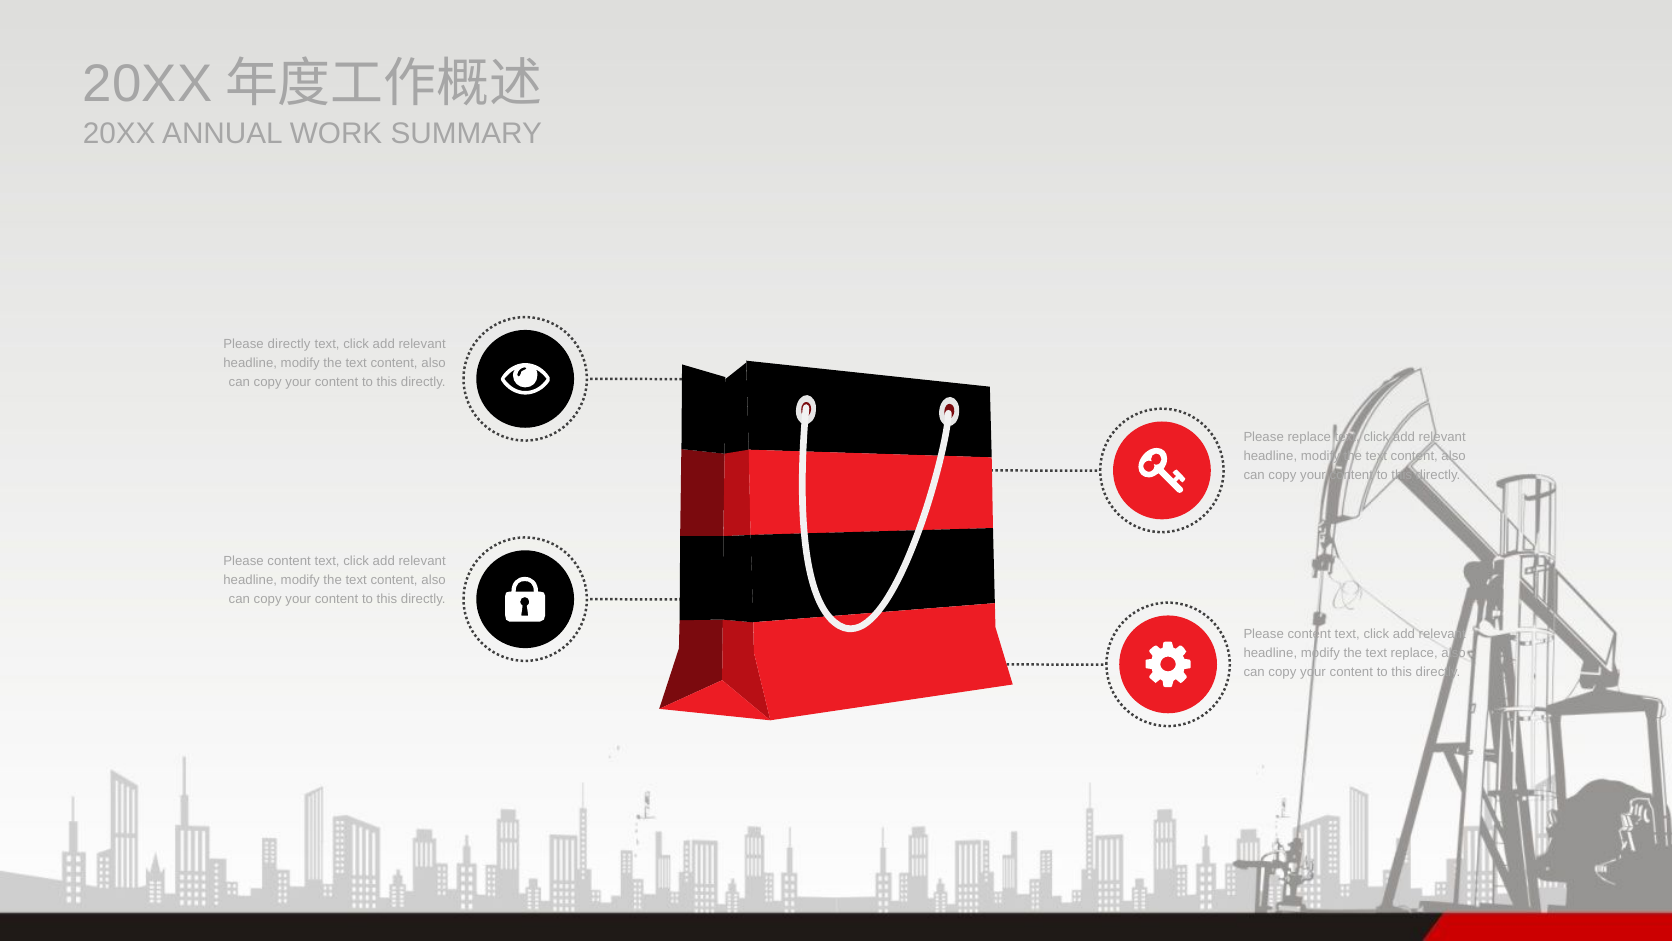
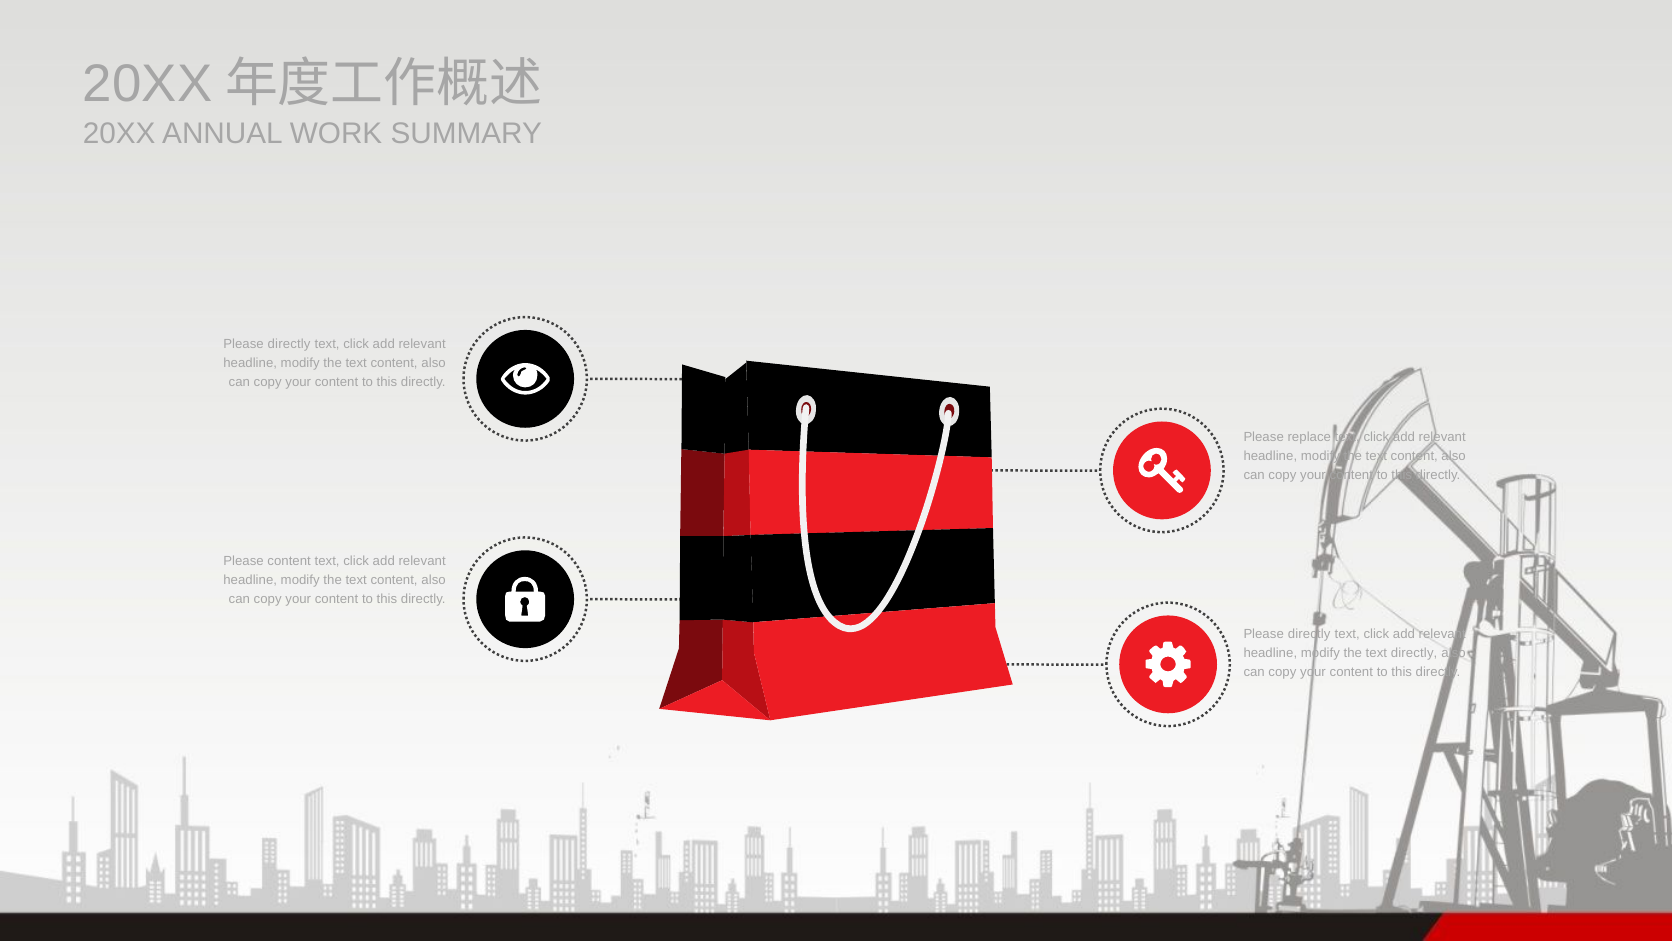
content: content -> directly (1309, 633)
text replace: replace -> directly (1414, 652)
